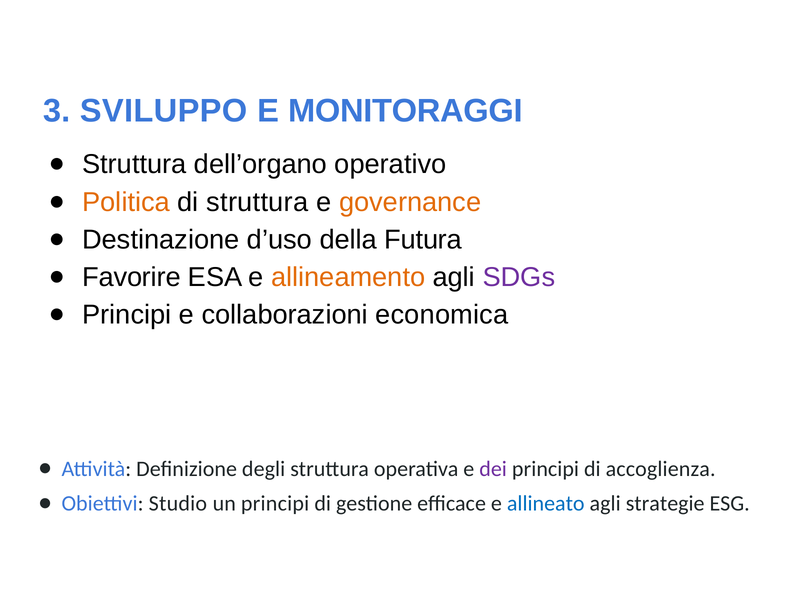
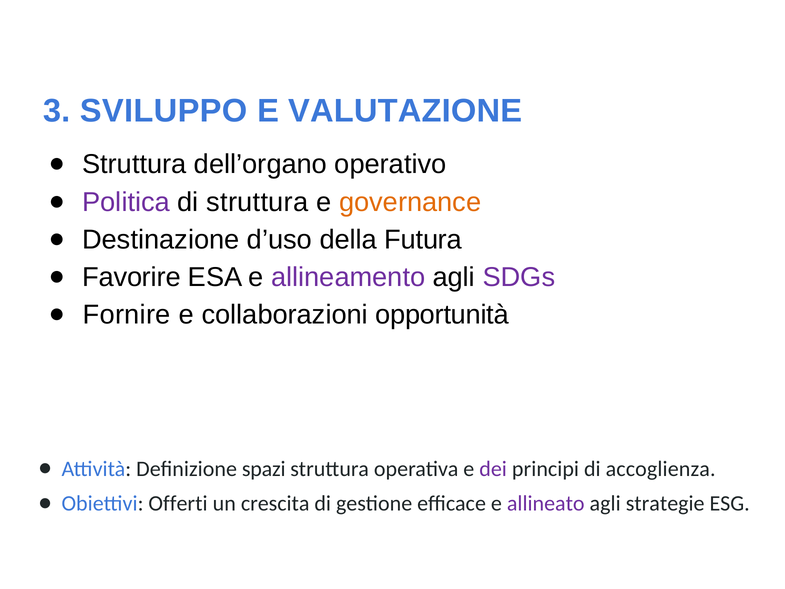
MONITORAGGI: MONITORAGGI -> VALUTAZIONE (405, 111)
Politica colour: orange -> purple (126, 202)
allineamento colour: orange -> purple (348, 277)
Principi: Principi -> Fornire (127, 315)
economica: economica -> opportunità (442, 315)
degli: degli -> spazi (264, 469)
Studio: Studio -> Offerti (178, 503)
un principi: principi -> crescita (275, 503)
allineato colour: blue -> purple (546, 503)
